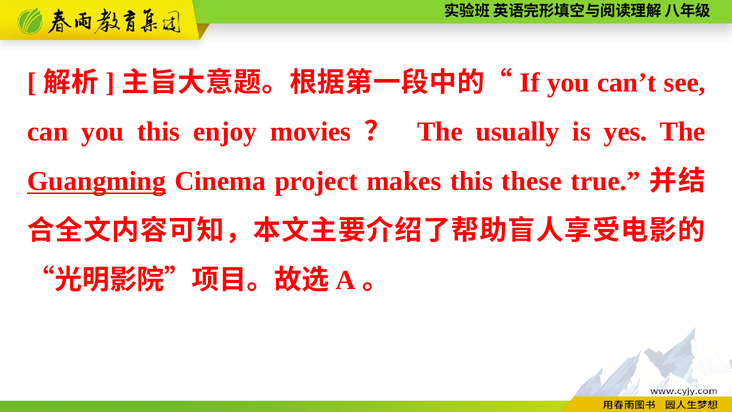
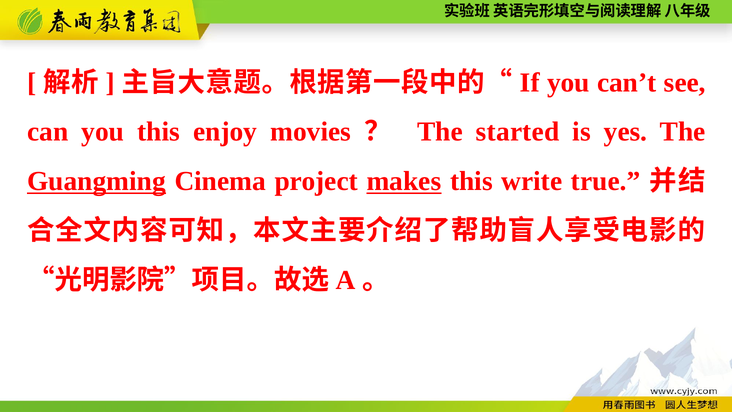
usually: usually -> started (518, 132)
makes underline: none -> present (404, 181)
these: these -> write (532, 181)
